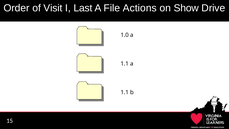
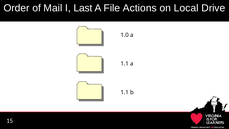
Visit: Visit -> Mail (53, 8)
Show: Show -> Local (186, 8)
